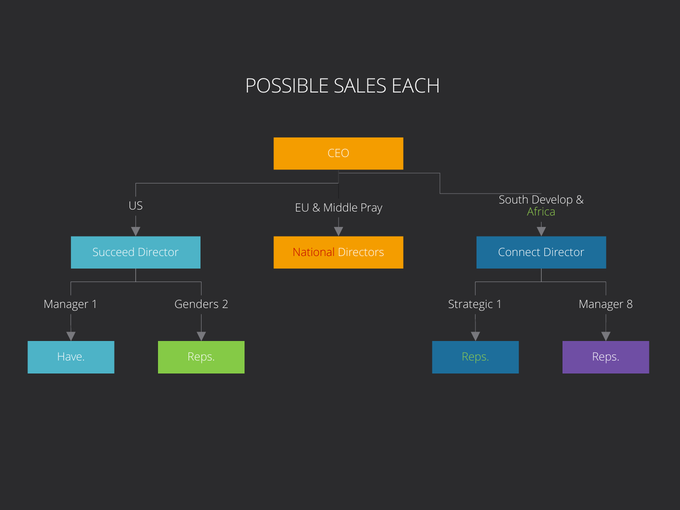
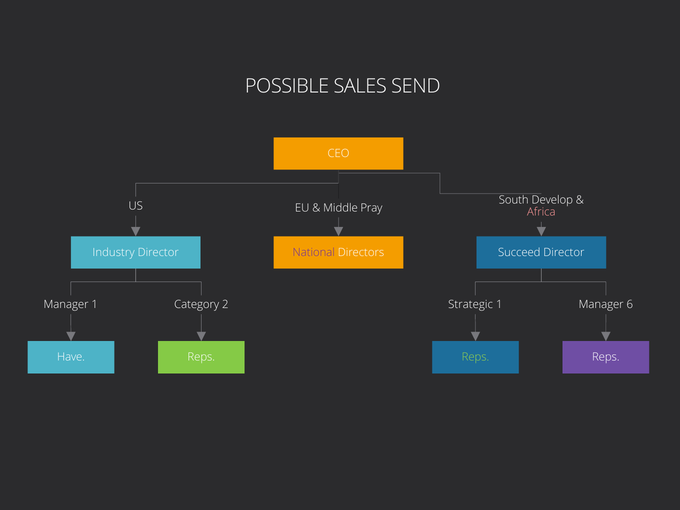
EACH: EACH -> SEND (416, 86)
Africa colour: light green -> pink (541, 212)
Succeed: Succeed -> Industry (114, 252)
National colour: red -> purple (314, 252)
Connect: Connect -> Succeed (519, 252)
Genders: Genders -> Category (197, 305)
8: 8 -> 6 (630, 305)
